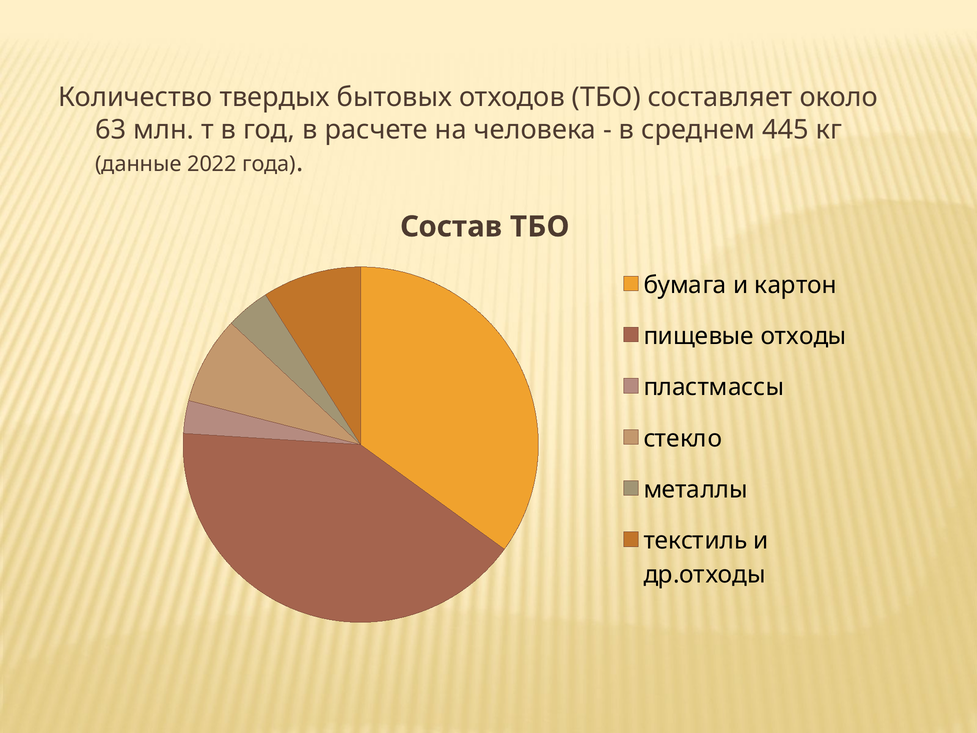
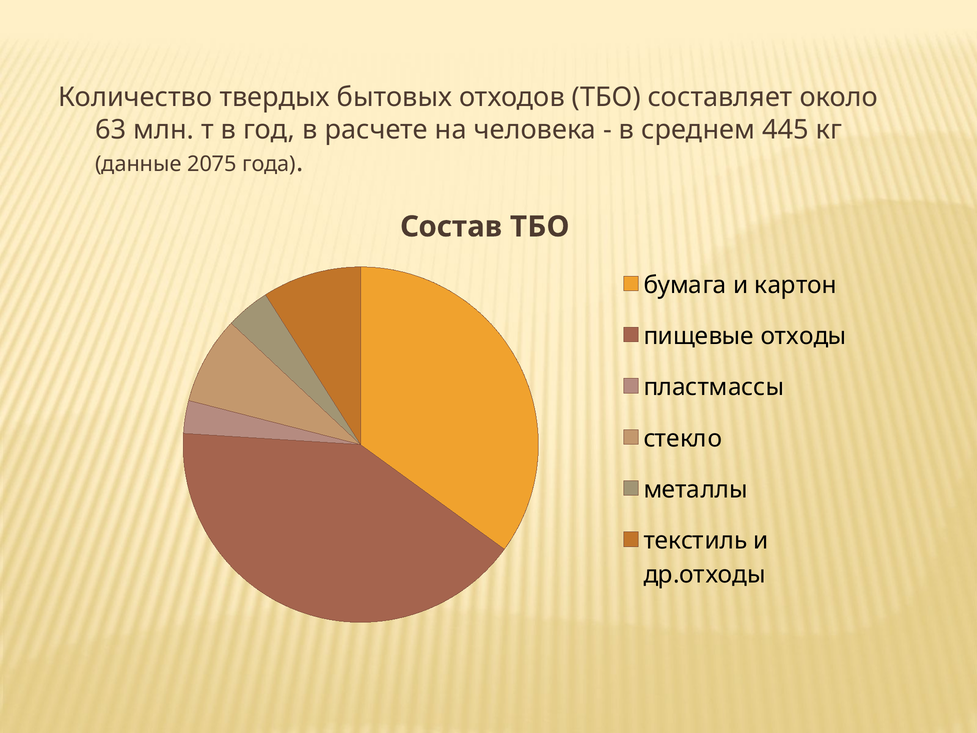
2022: 2022 -> 2075 (212, 164)
